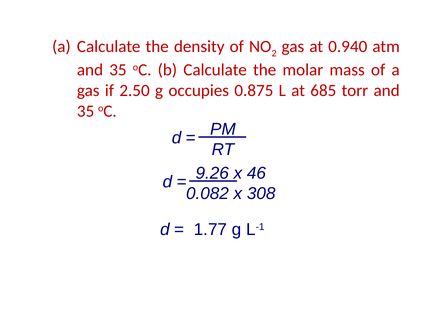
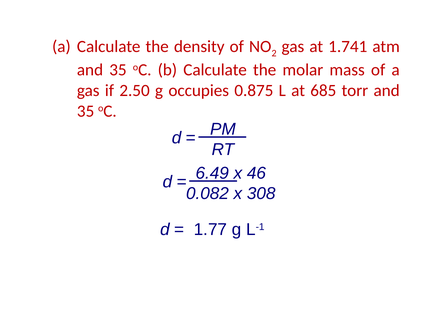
0.940: 0.940 -> 1.741 (348, 47)
9.26: 9.26 -> 6.49 (212, 173)
